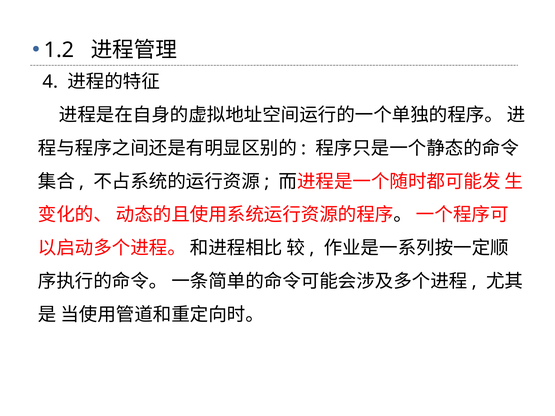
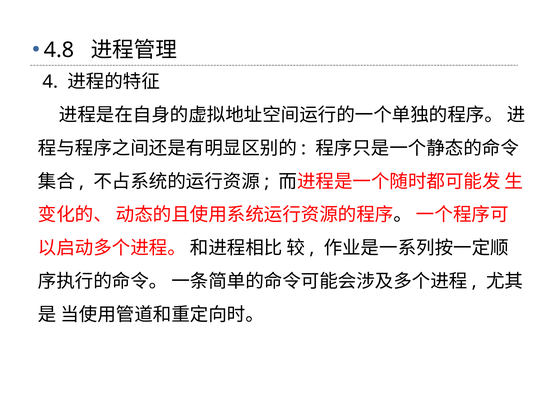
1.2: 1.2 -> 4.8 (59, 50)
